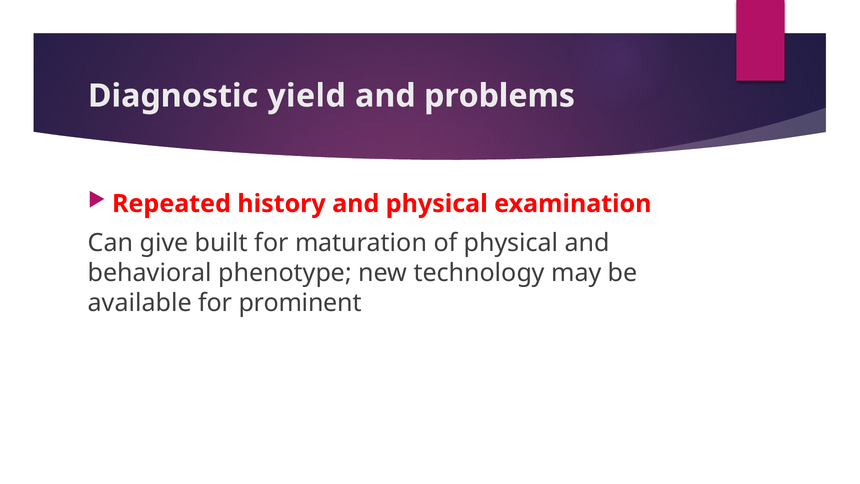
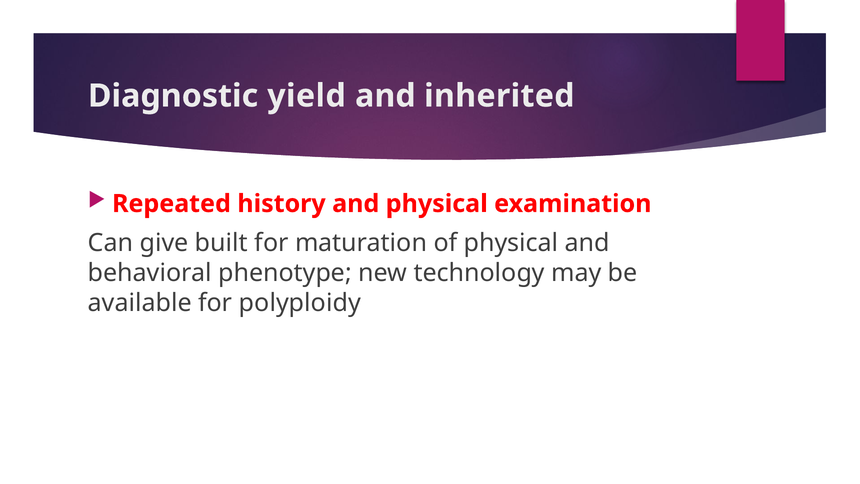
problems: problems -> inherited (499, 96)
prominent: prominent -> polyploidy (300, 303)
